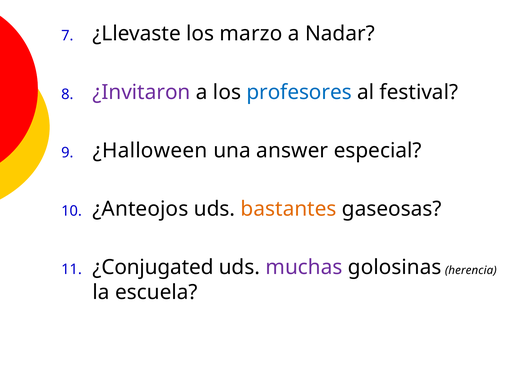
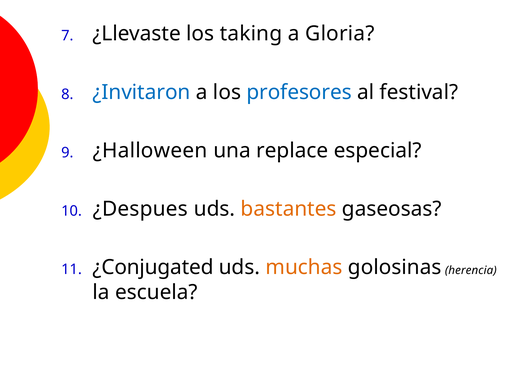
marzo: marzo -> taking (251, 34)
Nadar: Nadar -> Gloria (340, 34)
¿Invitaron colour: purple -> blue (142, 92)
answer: answer -> replace (292, 151)
¿Anteojos: ¿Anteojos -> ¿Despues (140, 209)
muchas colour: purple -> orange (304, 268)
